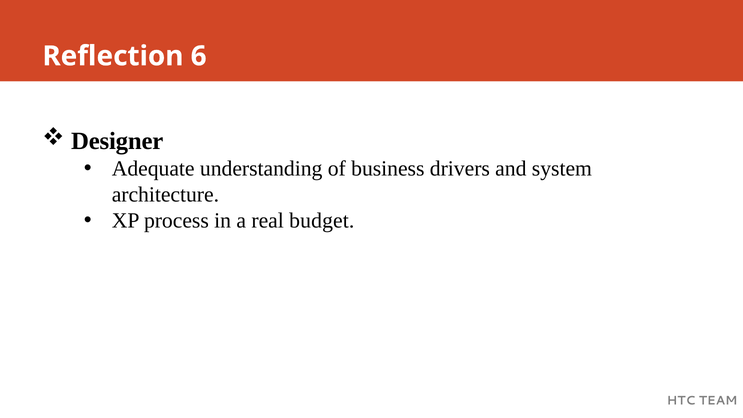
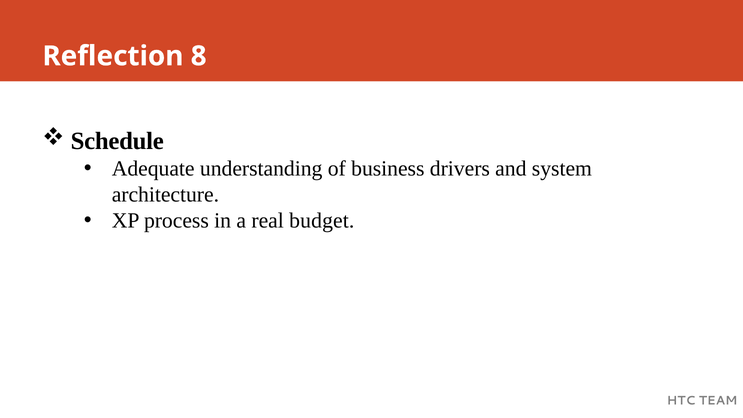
6: 6 -> 8 (199, 56)
Designer: Designer -> Schedule (117, 141)
